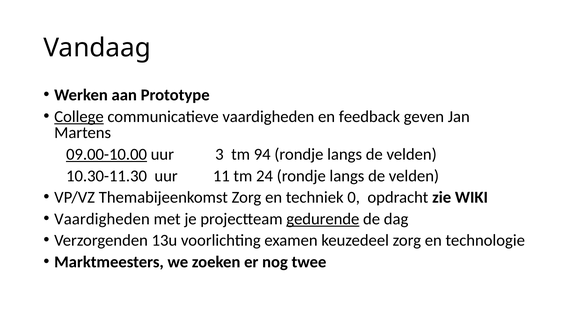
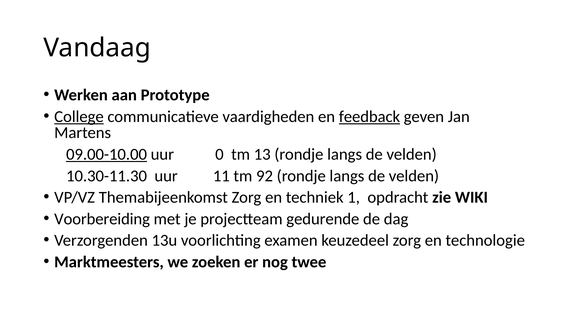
feedback underline: none -> present (369, 117)
3: 3 -> 0 (219, 154)
94: 94 -> 13 (262, 154)
24: 24 -> 92 (265, 176)
0: 0 -> 1 (354, 197)
Vaardigheden: Vaardigheden -> Voorbereiding (102, 219)
gedurende underline: present -> none (323, 219)
